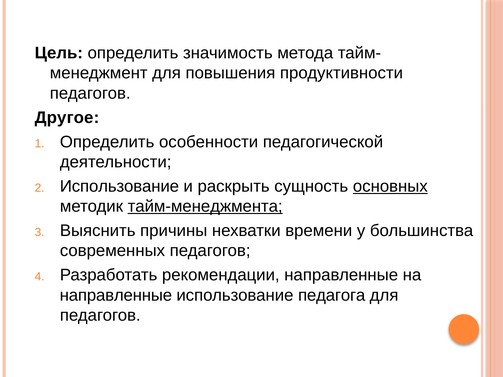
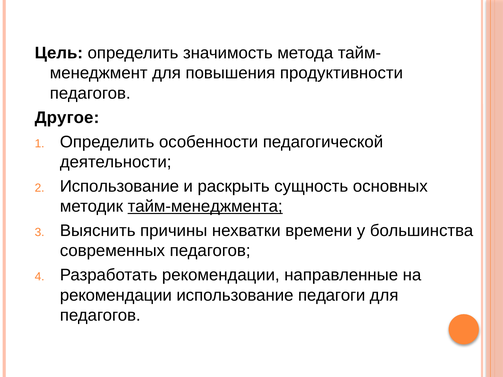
основных underline: present -> none (390, 186)
направленные: направленные -> рекомендации (116, 295)
педагога: педагога -> педагоги (332, 295)
